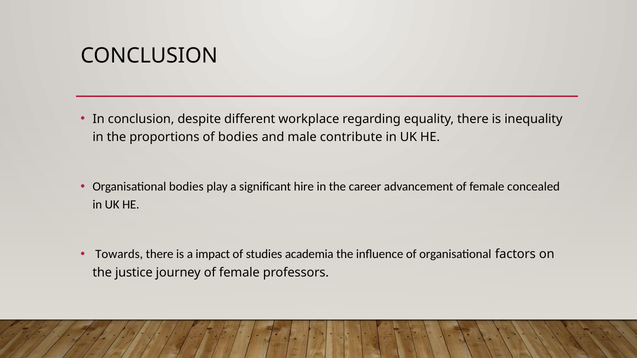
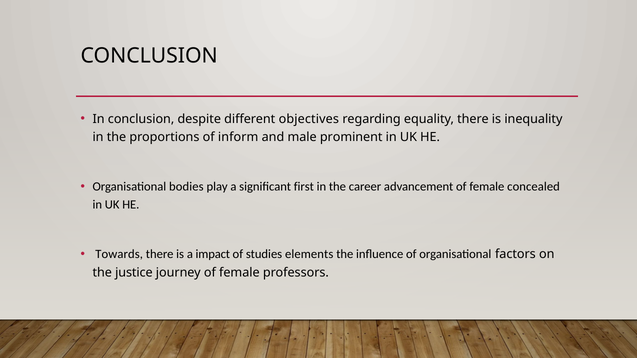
workplace: workplace -> objectives (309, 119)
of bodies: bodies -> inform (238, 137)
contribute: contribute -> prominent (351, 137)
hire: hire -> first (304, 187)
academia: academia -> elements (309, 255)
